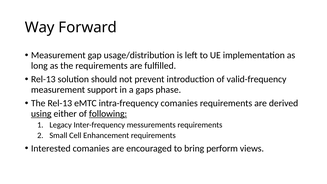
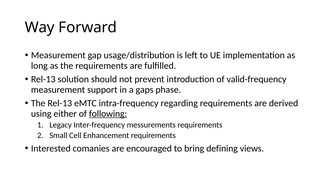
intra-frequency comanies: comanies -> regarding (179, 103)
using underline: present -> none (41, 114)
perform: perform -> defining (222, 148)
